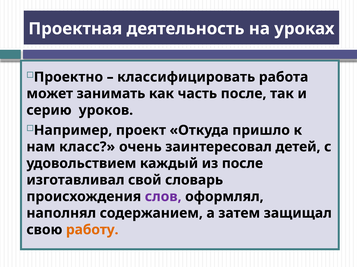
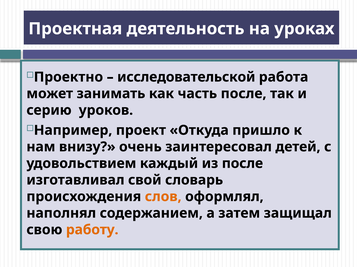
классифицировать: классифицировать -> исследовательской (186, 77)
класс: класс -> внизу (87, 147)
слов colour: purple -> orange (163, 197)
